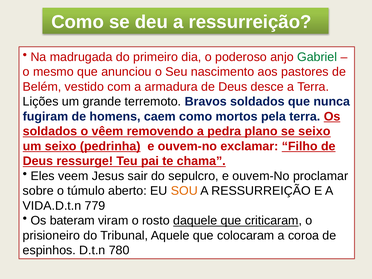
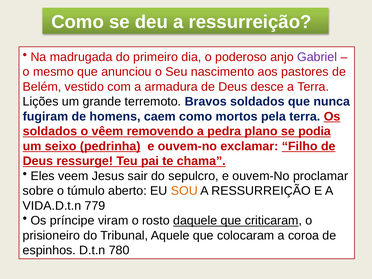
Gabriel colour: green -> purple (317, 57)
se seixo: seixo -> podia (314, 131)
bateram: bateram -> príncipe (72, 221)
